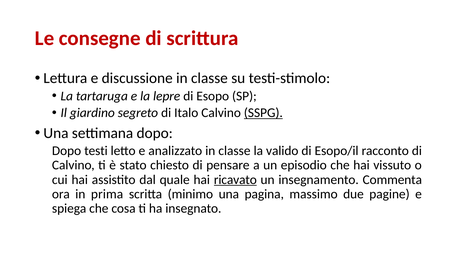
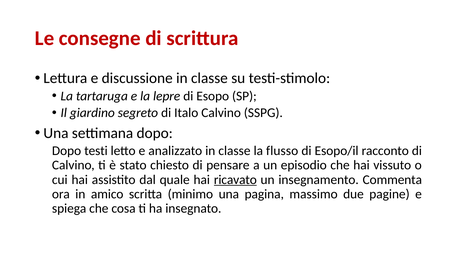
SSPG underline: present -> none (263, 113)
valido: valido -> flusso (282, 151)
prima: prima -> amico (107, 194)
